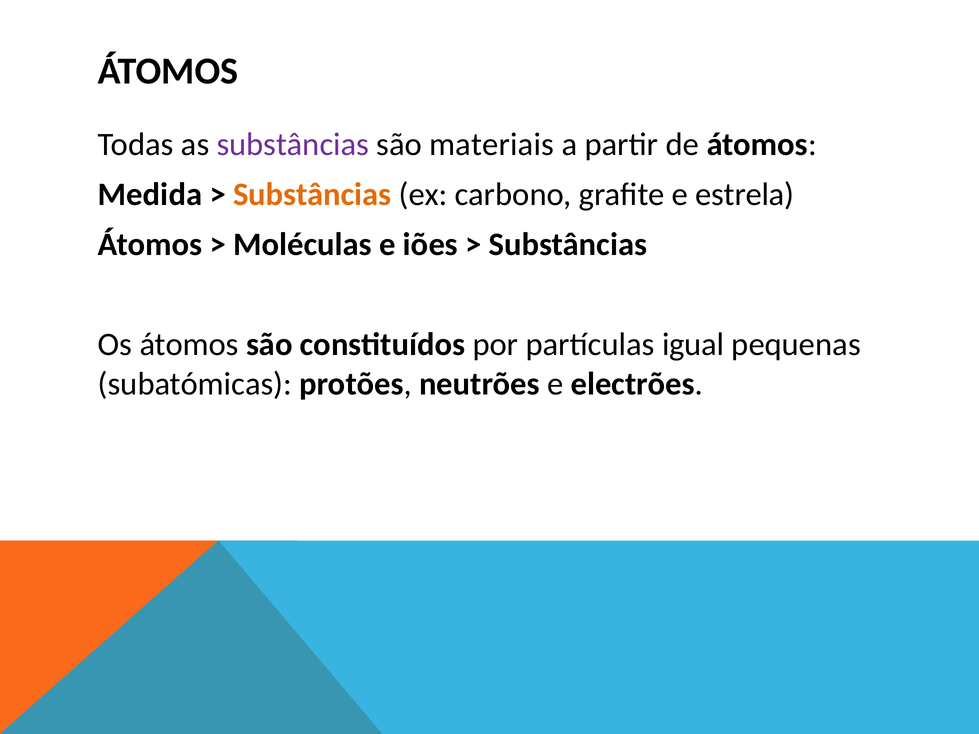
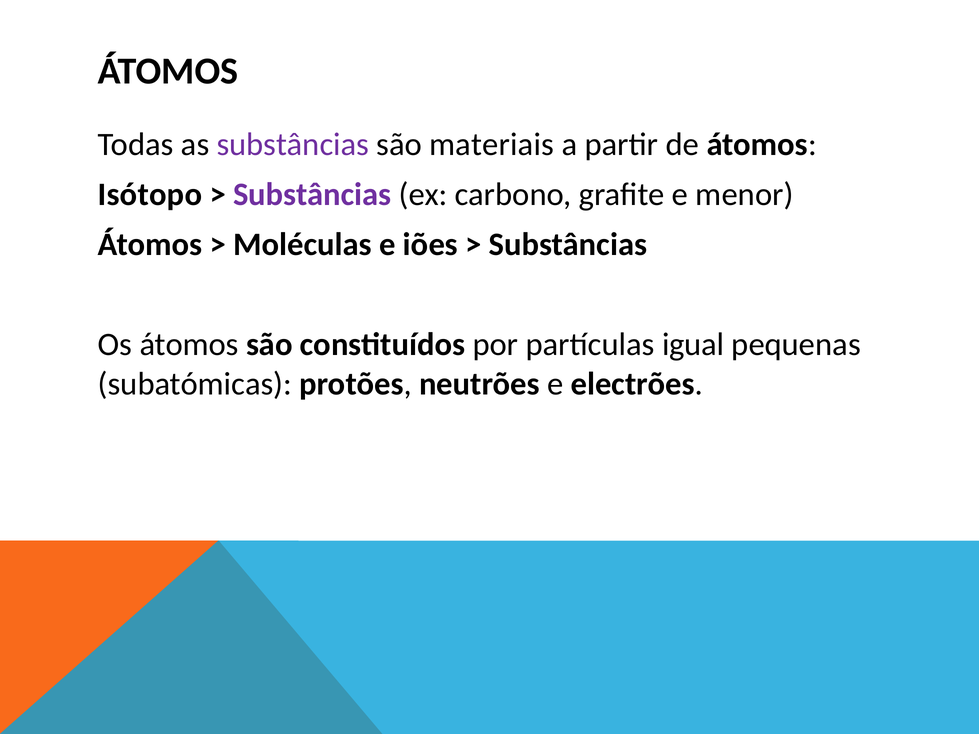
Medida: Medida -> Isótopo (150, 195)
Substâncias colour: orange -> purple (312, 195)
estrela: estrela -> menor (745, 195)
